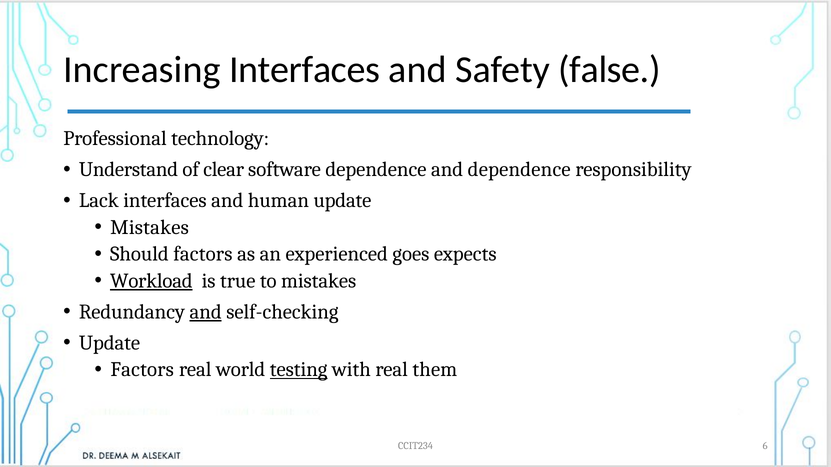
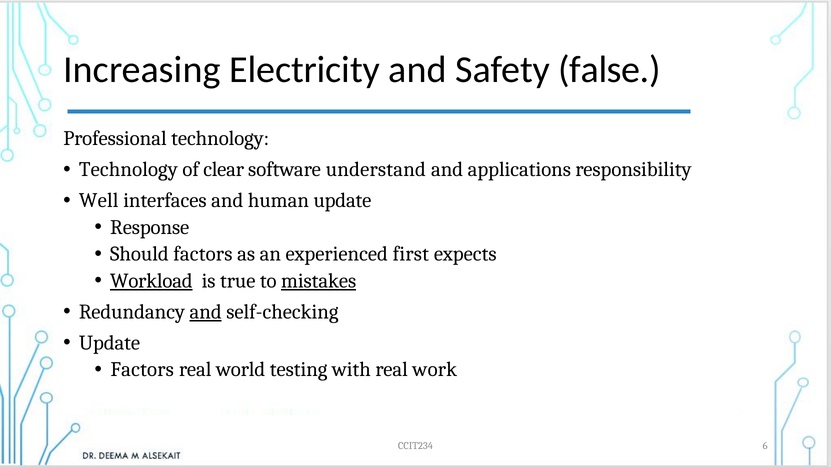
Increasing Interfaces: Interfaces -> Electricity (305, 70)
Understand: Understand -> Technology (128, 170)
software dependence: dependence -> understand (376, 170)
and dependence: dependence -> applications (519, 170)
Lack: Lack -> Well (99, 201)
Mistakes: Mistakes -> Response (150, 228)
goes: goes -> first (411, 254)
mistakes underline: none -> present (319, 281)
testing underline: present -> none (299, 370)
them: them -> work (435, 370)
